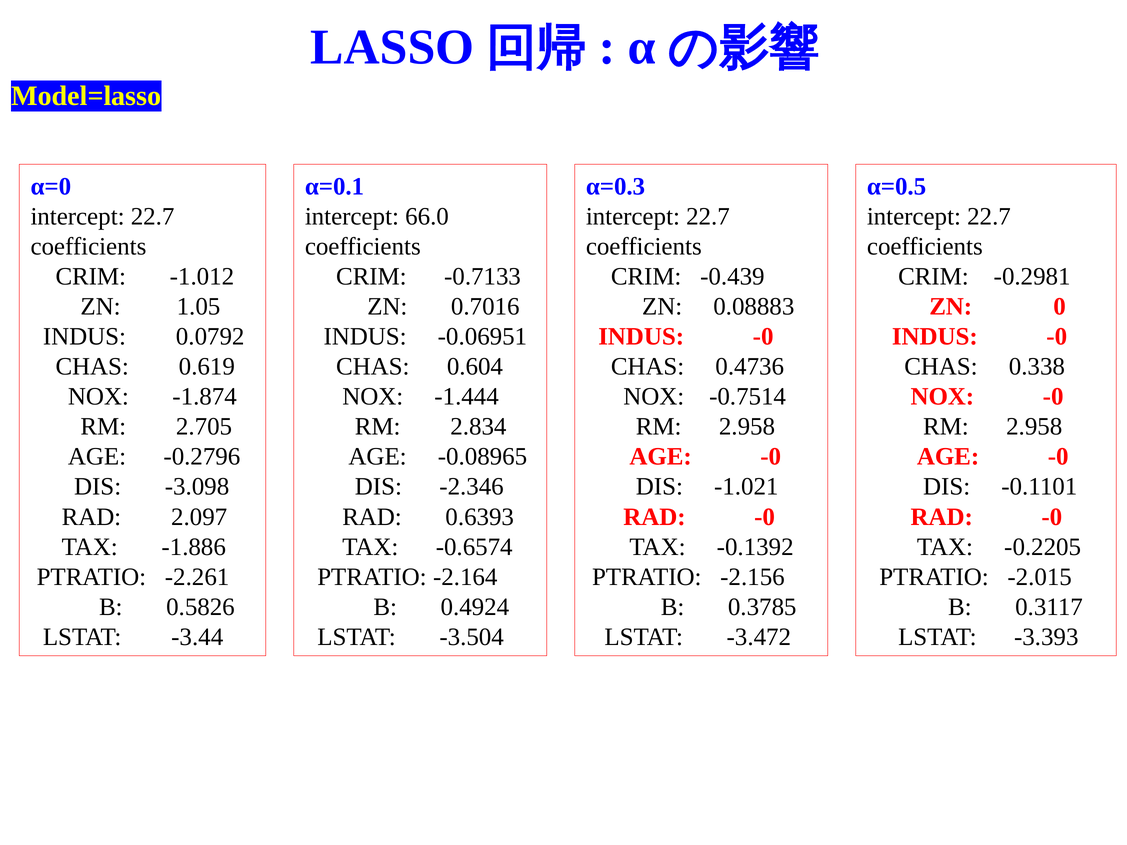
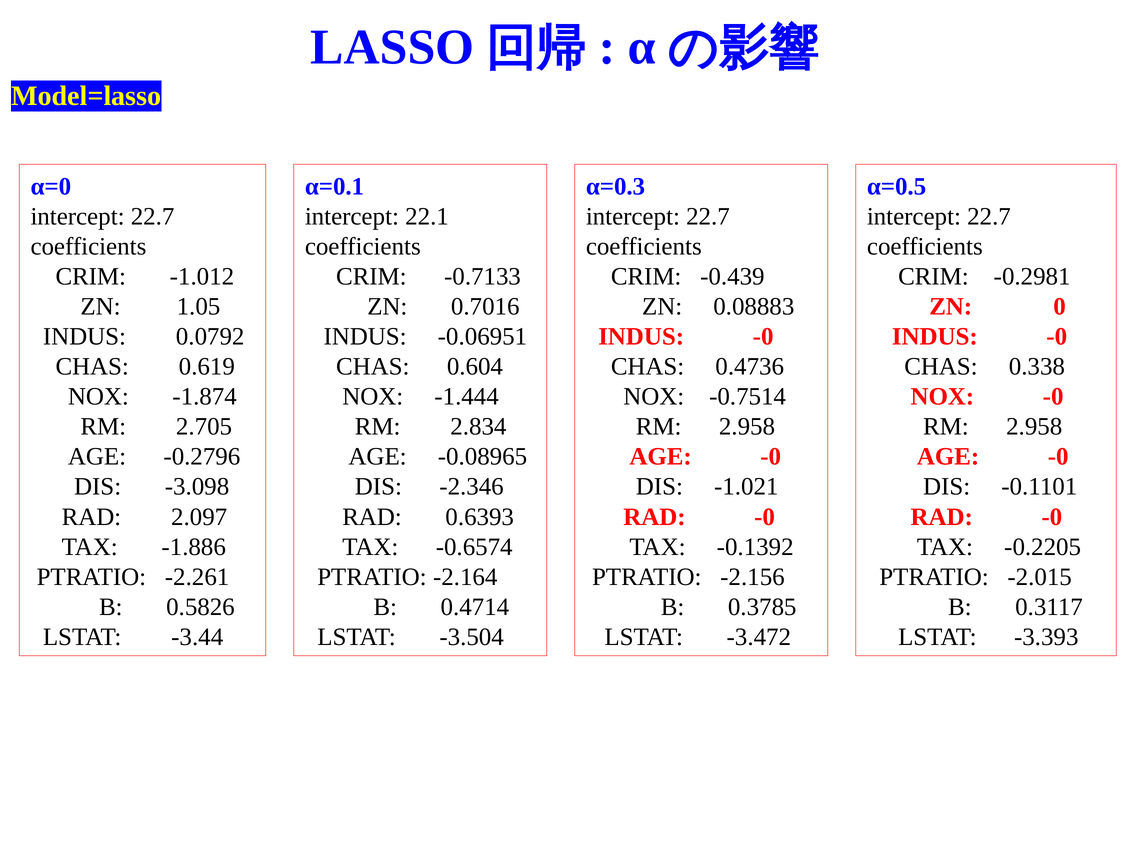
66.0: 66.0 -> 22.1 (427, 217)
0.4924: 0.4924 -> 0.4714 (475, 607)
